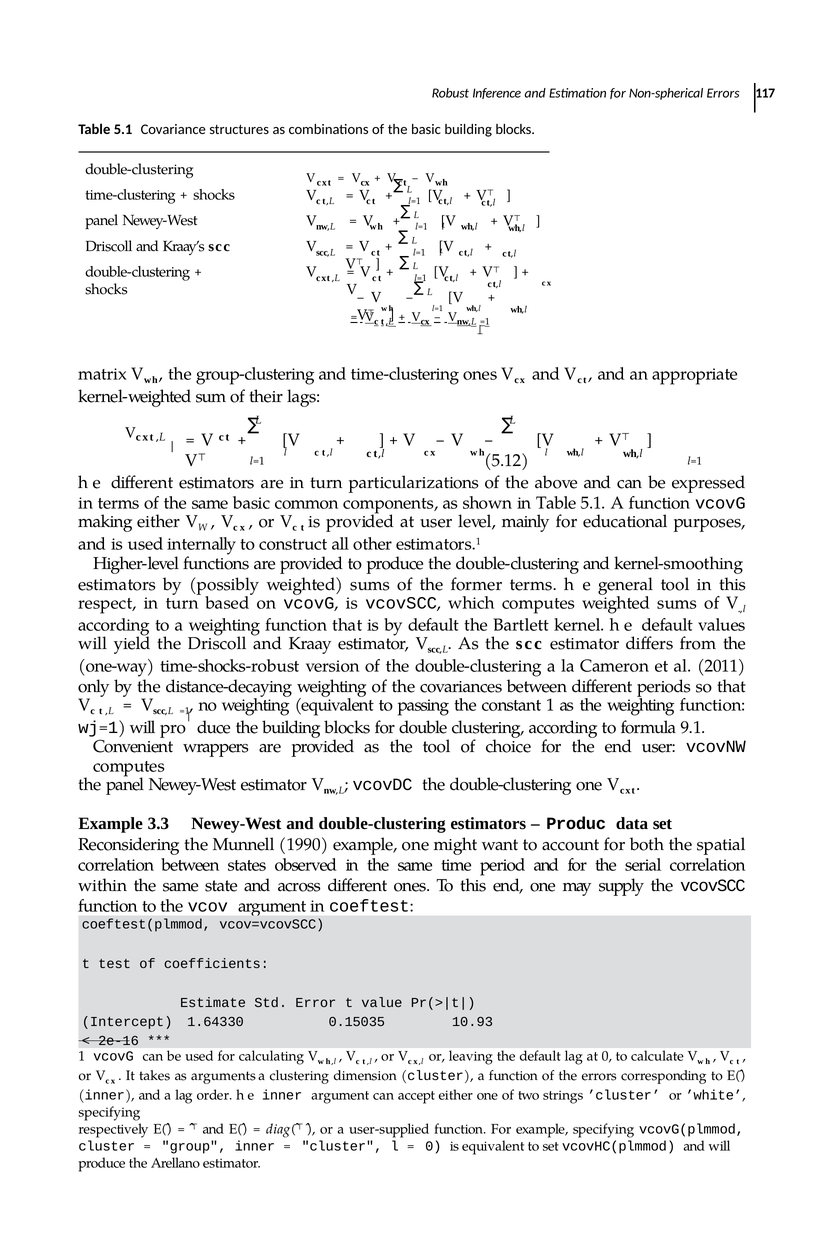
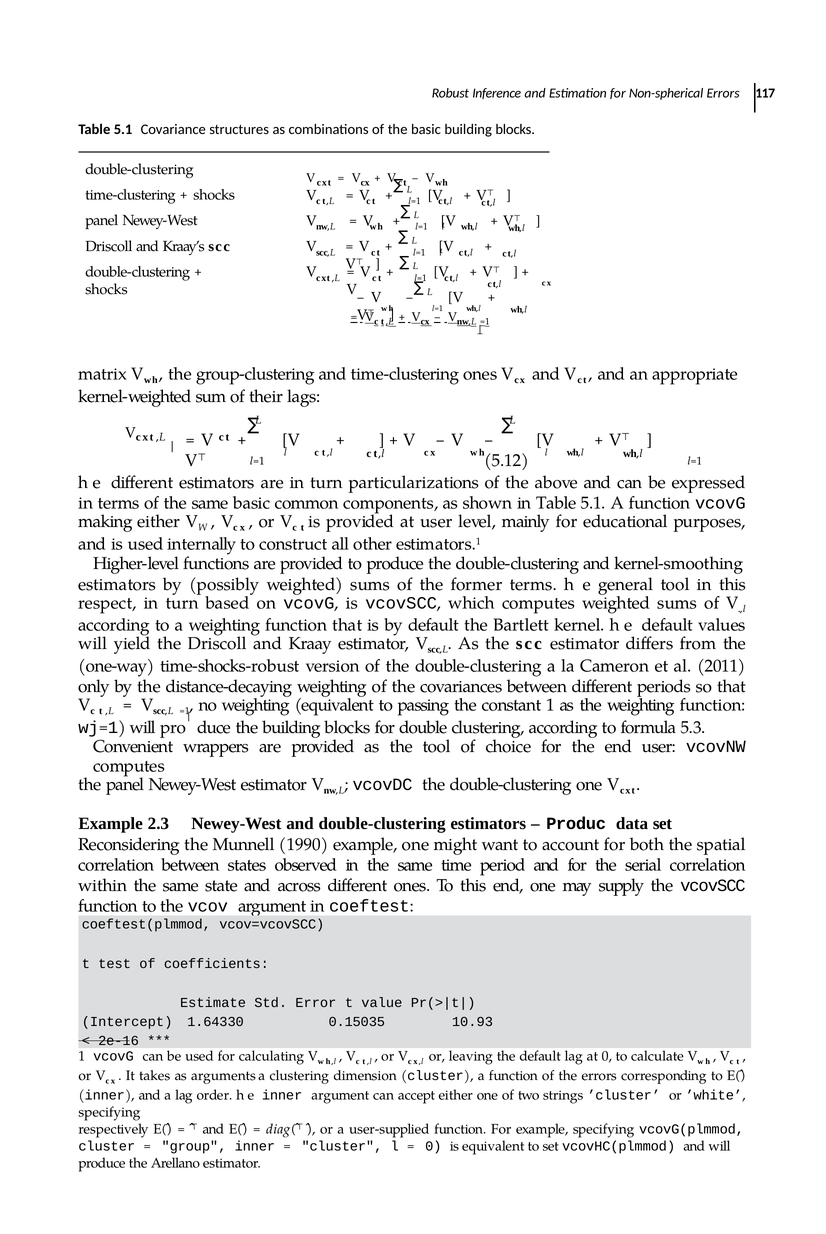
9.1: 9.1 -> 5.3 (693, 727)
3.3: 3.3 -> 2.3 (158, 823)
